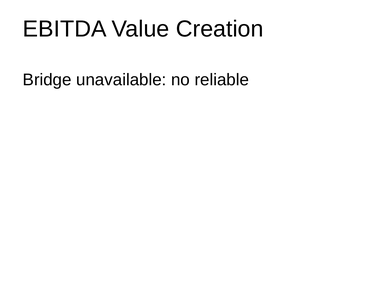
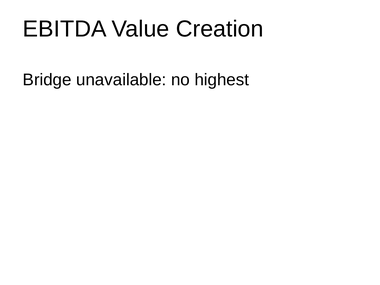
reliable: reliable -> highest (222, 80)
